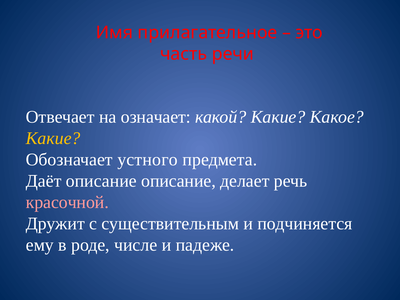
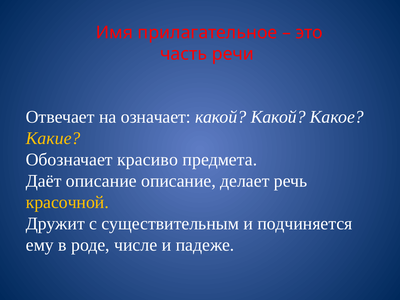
какой Какие: Какие -> Какой (278, 117)
устного: устного -> красиво (148, 160)
красочной colour: pink -> yellow (67, 202)
